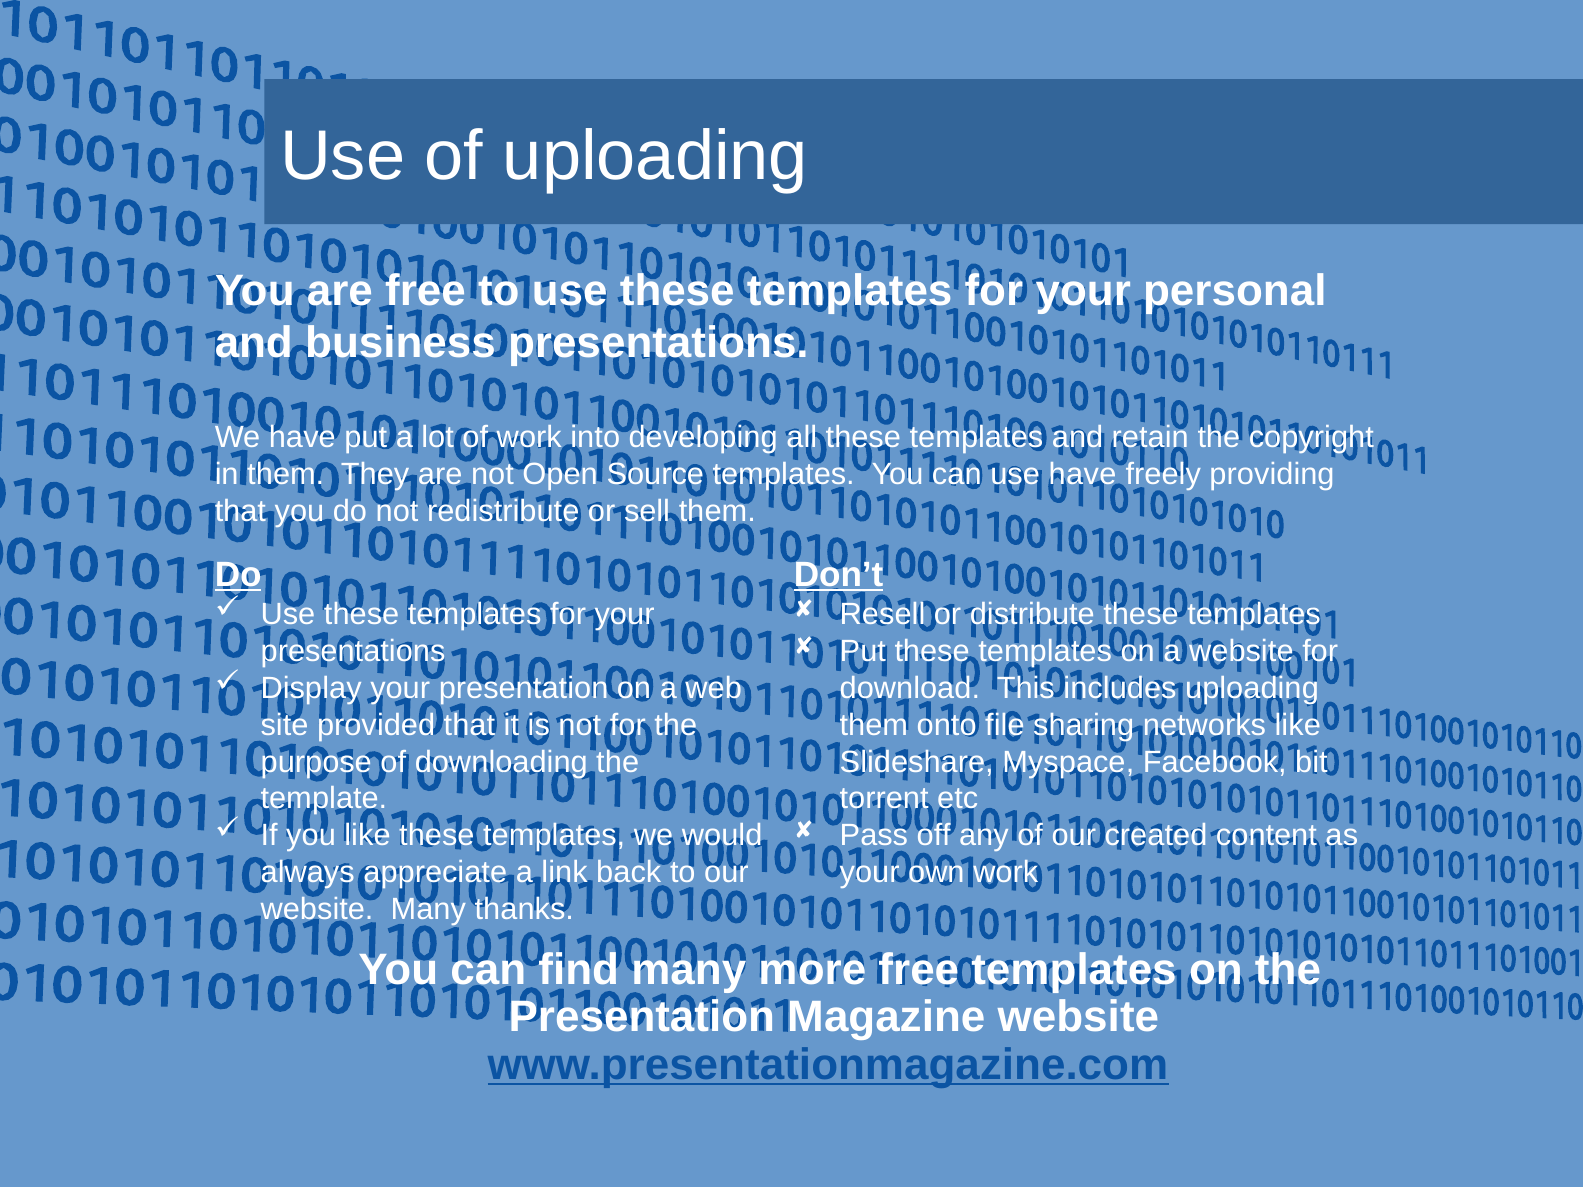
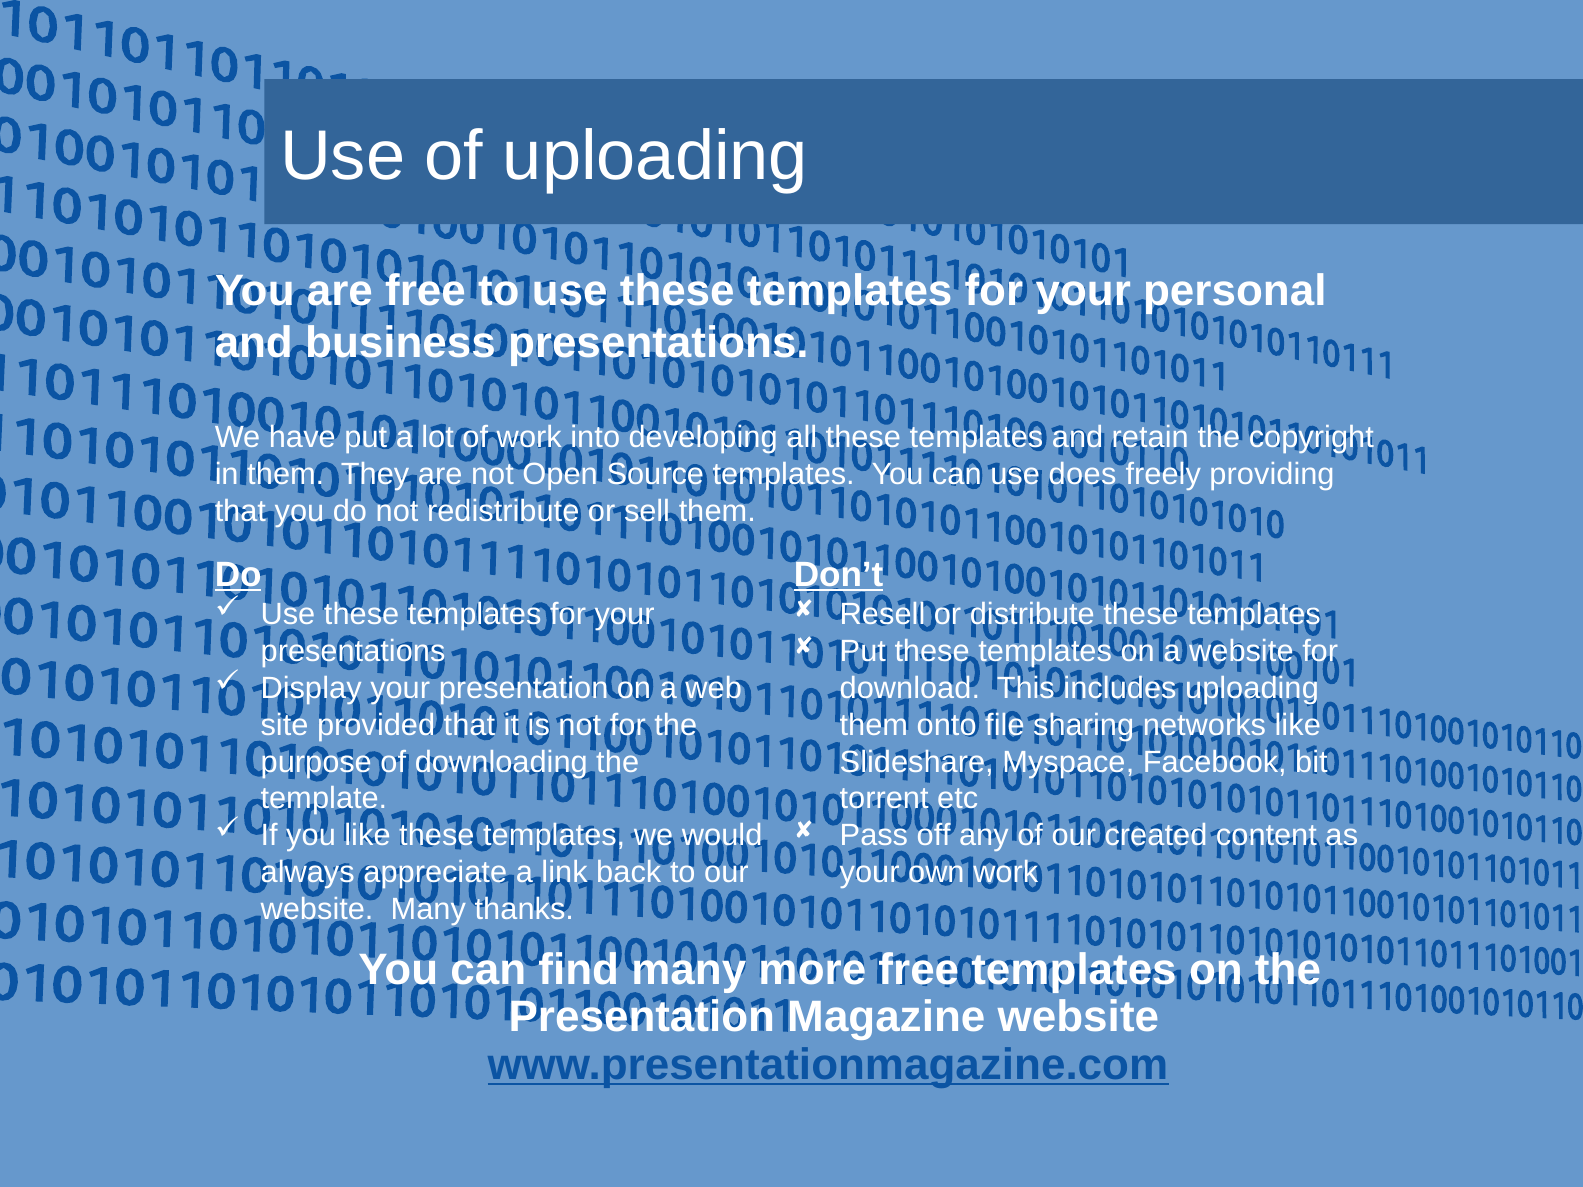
use have: have -> does (1083, 474)
